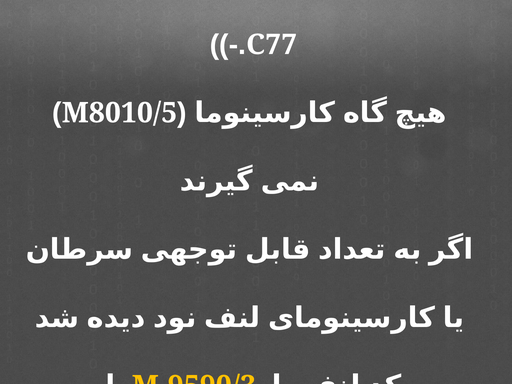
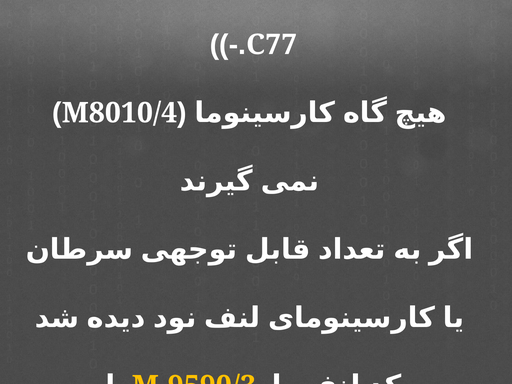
M8010/5: M8010/5 -> M8010/4 (119, 113)
